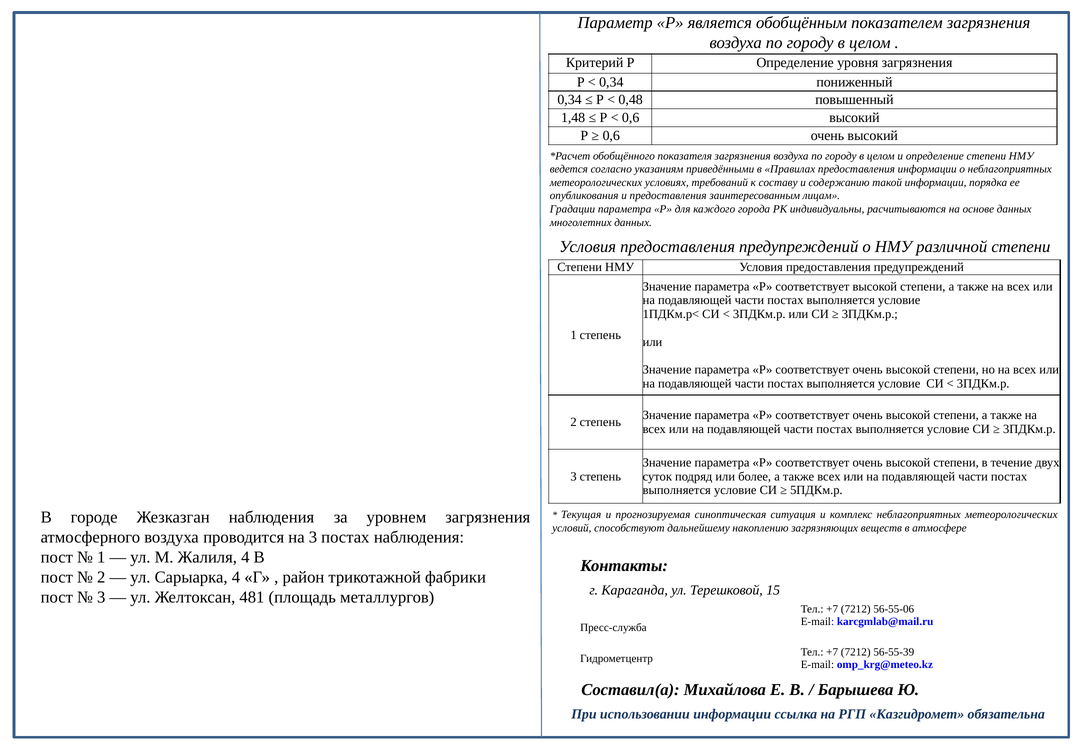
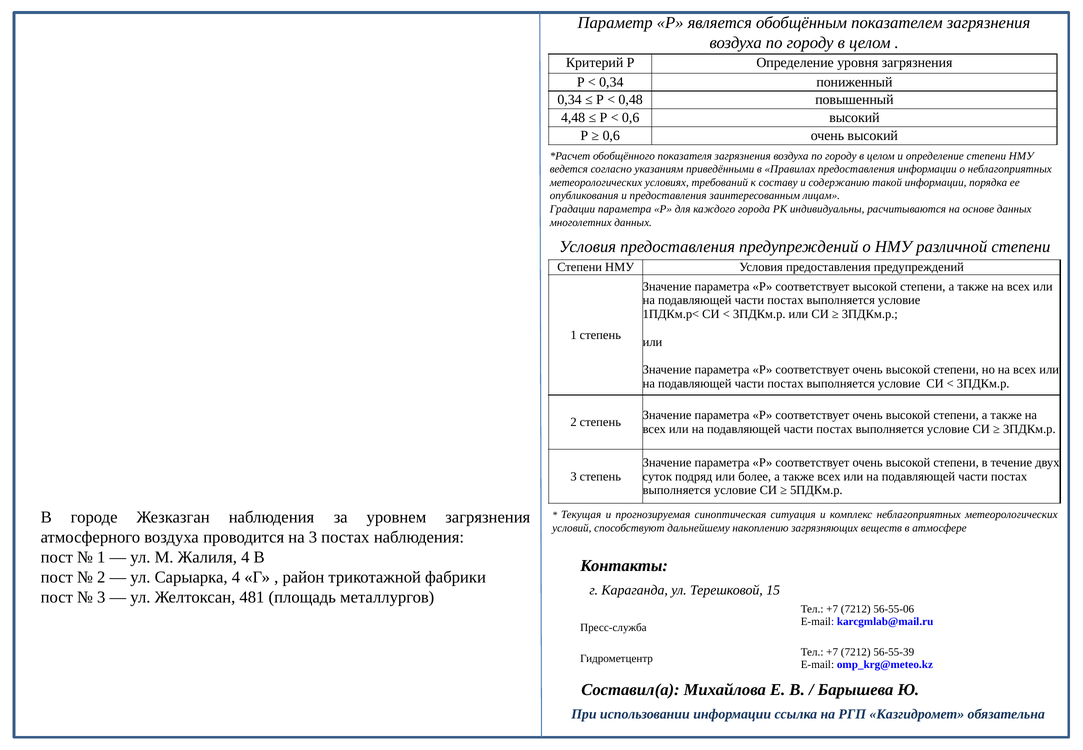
1,48: 1,48 -> 4,48 (573, 118)
